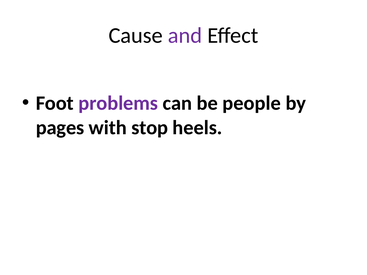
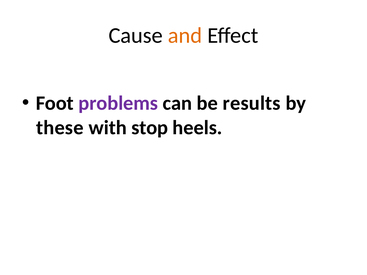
and colour: purple -> orange (185, 36)
people: people -> results (252, 103)
pages: pages -> these (60, 128)
